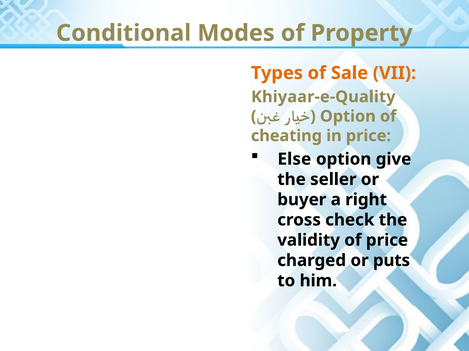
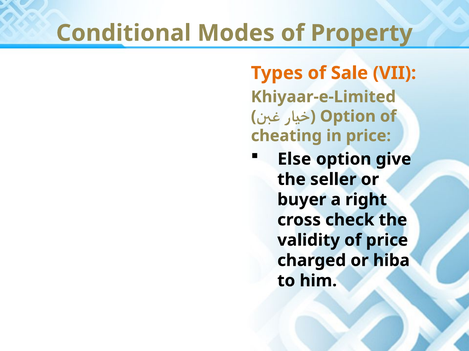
Khiyaar-e-Quality: Khiyaar-e-Quality -> Khiyaar-e-Limited (323, 97)
puts: puts -> hiba (391, 261)
